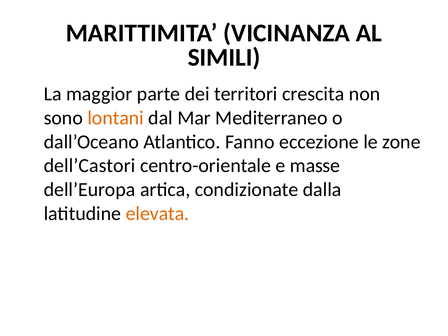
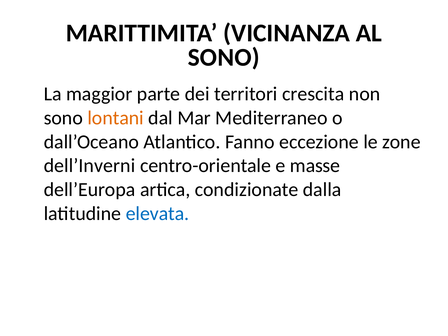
SIMILI: SIMILI -> SONO (224, 58)
dell’Castori: dell’Castori -> dell’Inverni (90, 166)
elevata colour: orange -> blue (158, 213)
